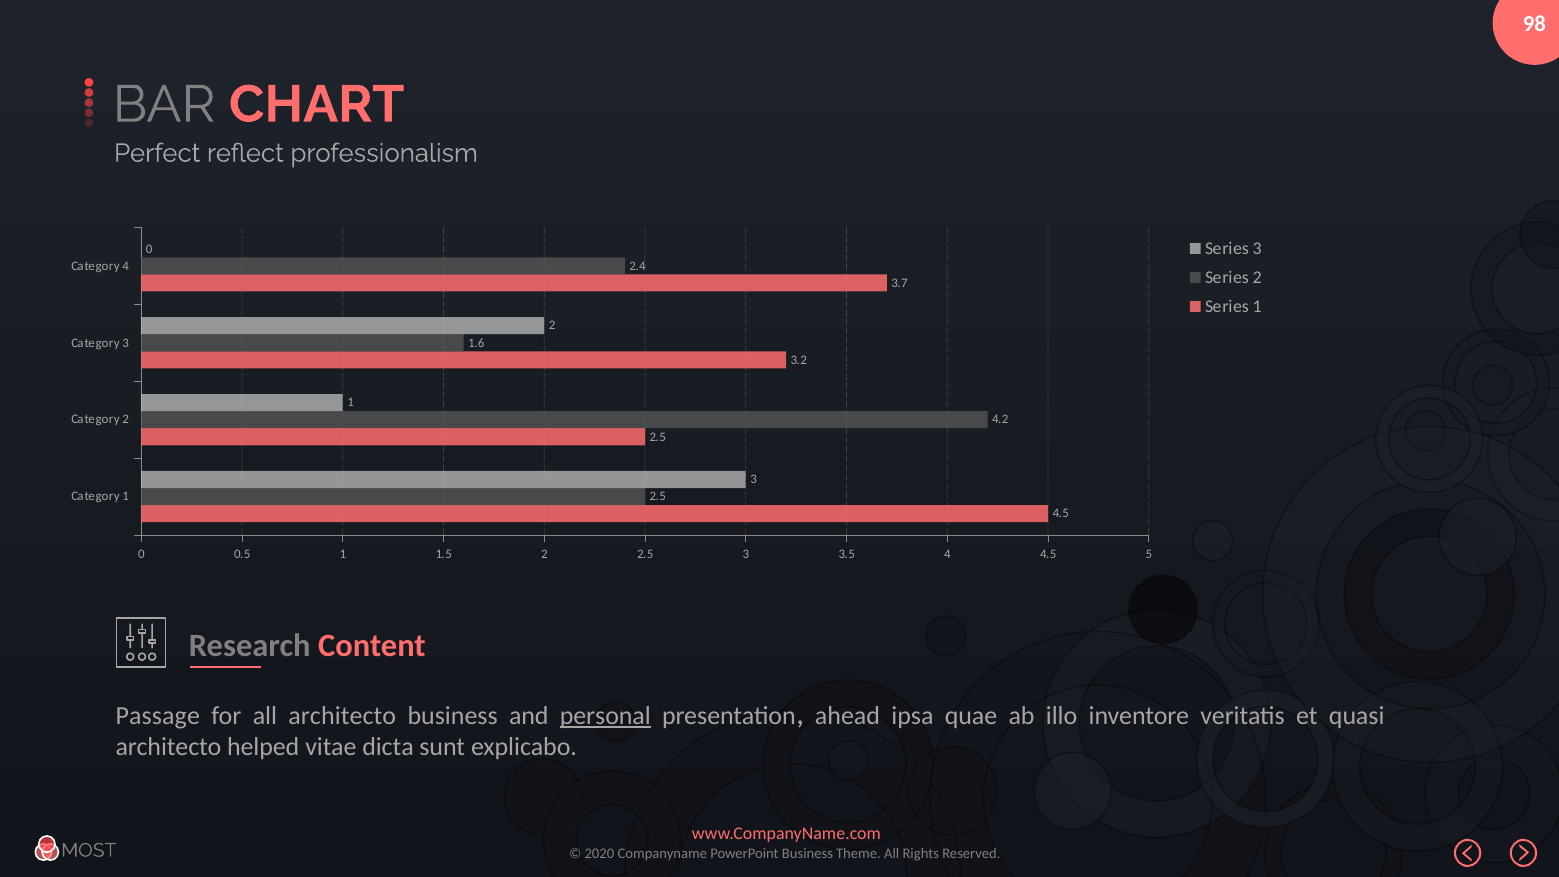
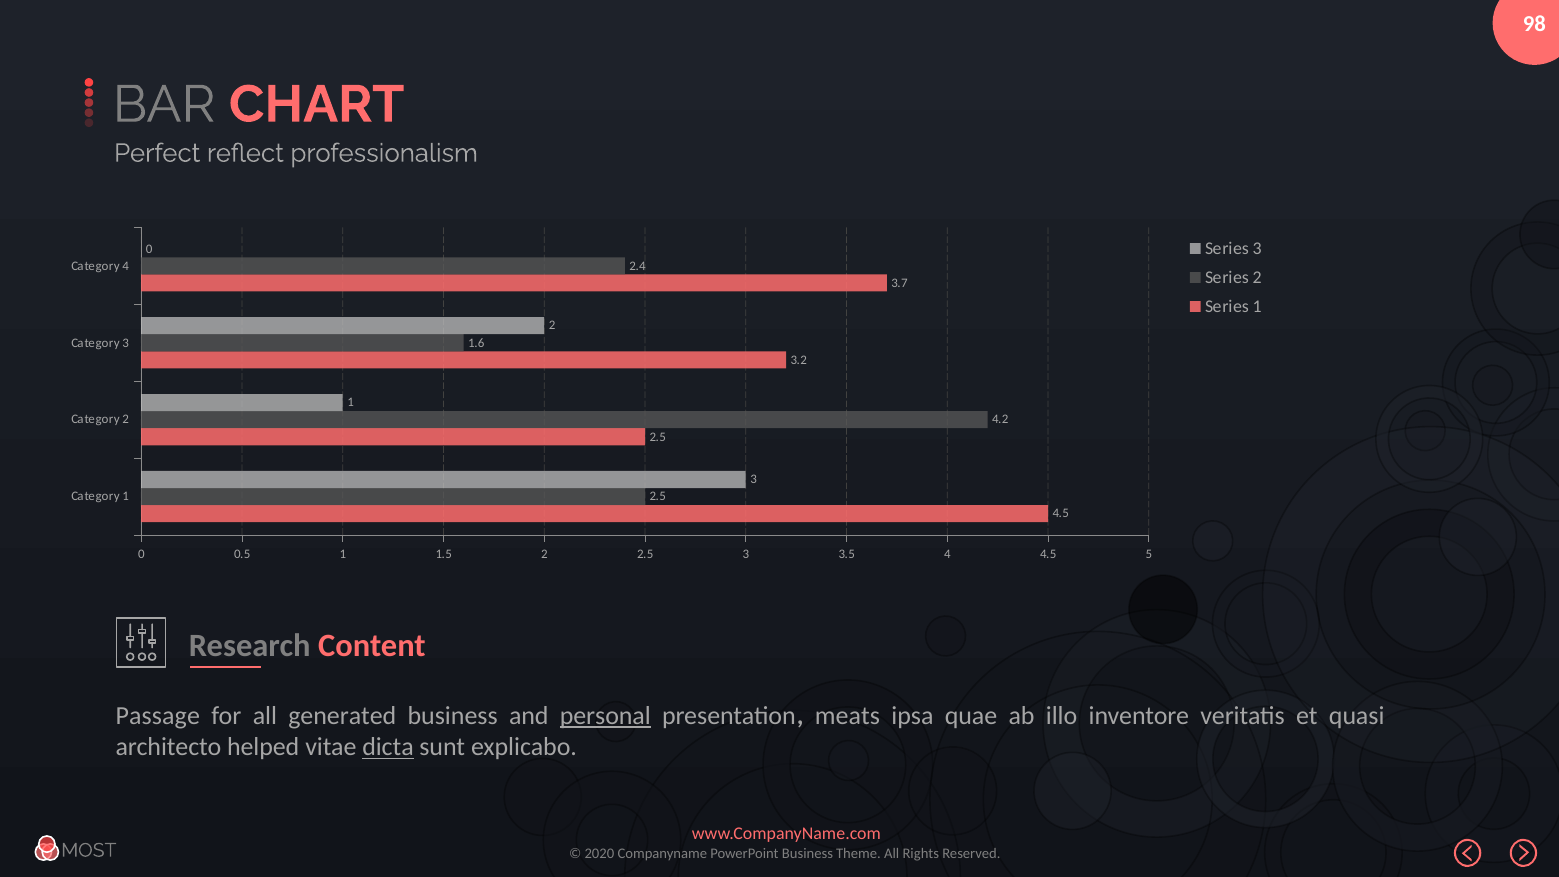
all architecto: architecto -> generated (342, 716)
ahead: ahead -> meats (847, 716)
dicta underline: none -> present (388, 747)
